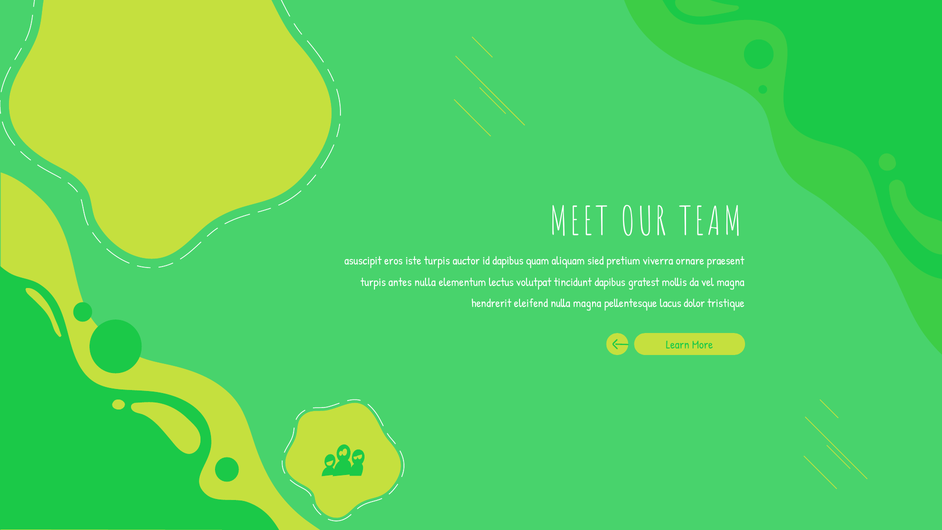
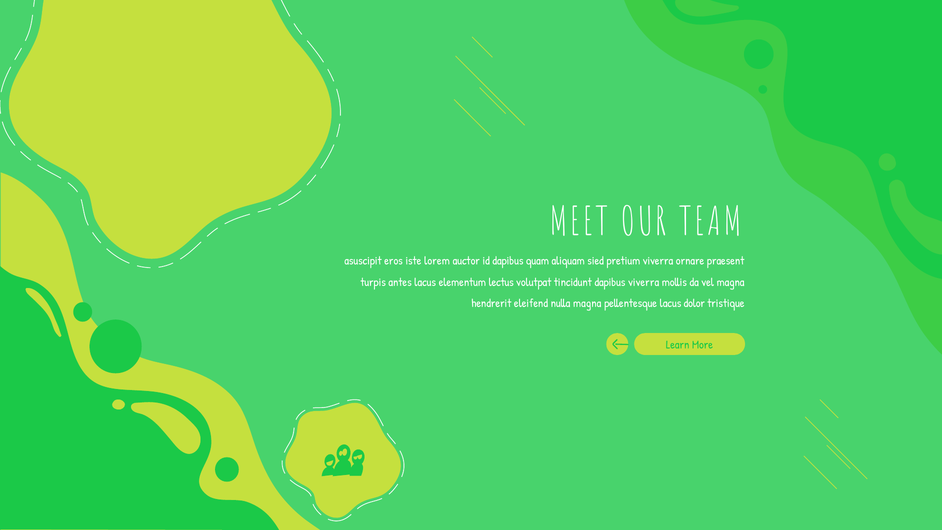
iste turpis: turpis -> lorem (437, 261)
antes nulla: nulla -> lacus (425, 282)
dapibus gratest: gratest -> viverra (644, 282)
